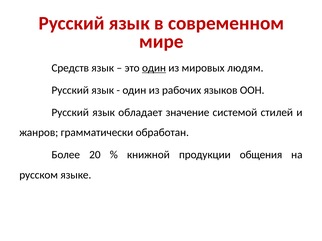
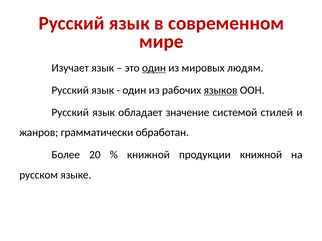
Средств: Средств -> Изучает (70, 68)
языков underline: none -> present (221, 90)
продукции общения: общения -> книжной (261, 155)
